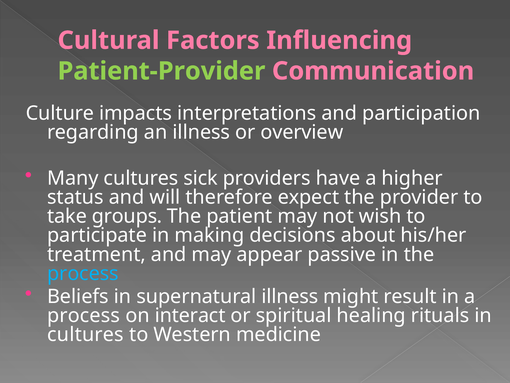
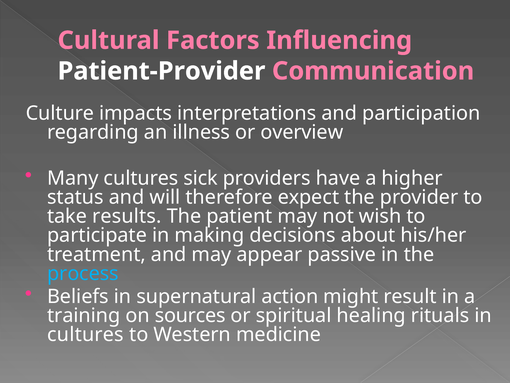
Patient-Provider colour: light green -> white (161, 71)
groups: groups -> results (127, 216)
supernatural illness: illness -> action (290, 296)
process: process -> training (84, 315)
interact: interact -> sources (190, 315)
